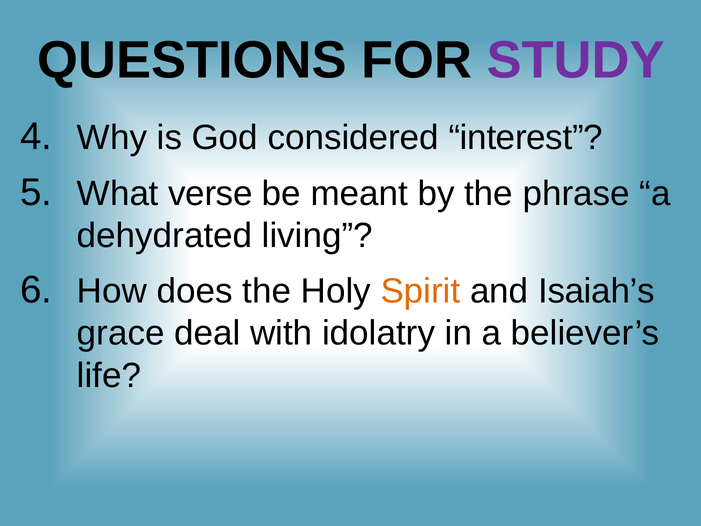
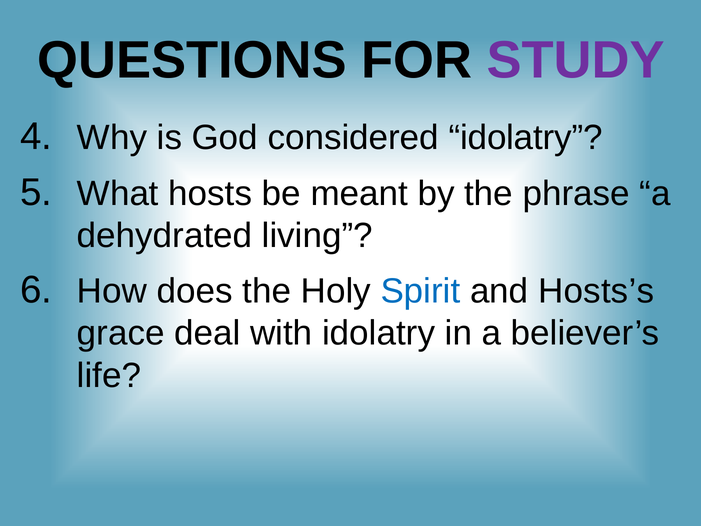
considered interest: interest -> idolatry (526, 138)
verse: verse -> hosts (210, 193)
Spirit colour: orange -> blue (420, 291)
Isaiah’s: Isaiah’s -> Hosts’s (596, 291)
